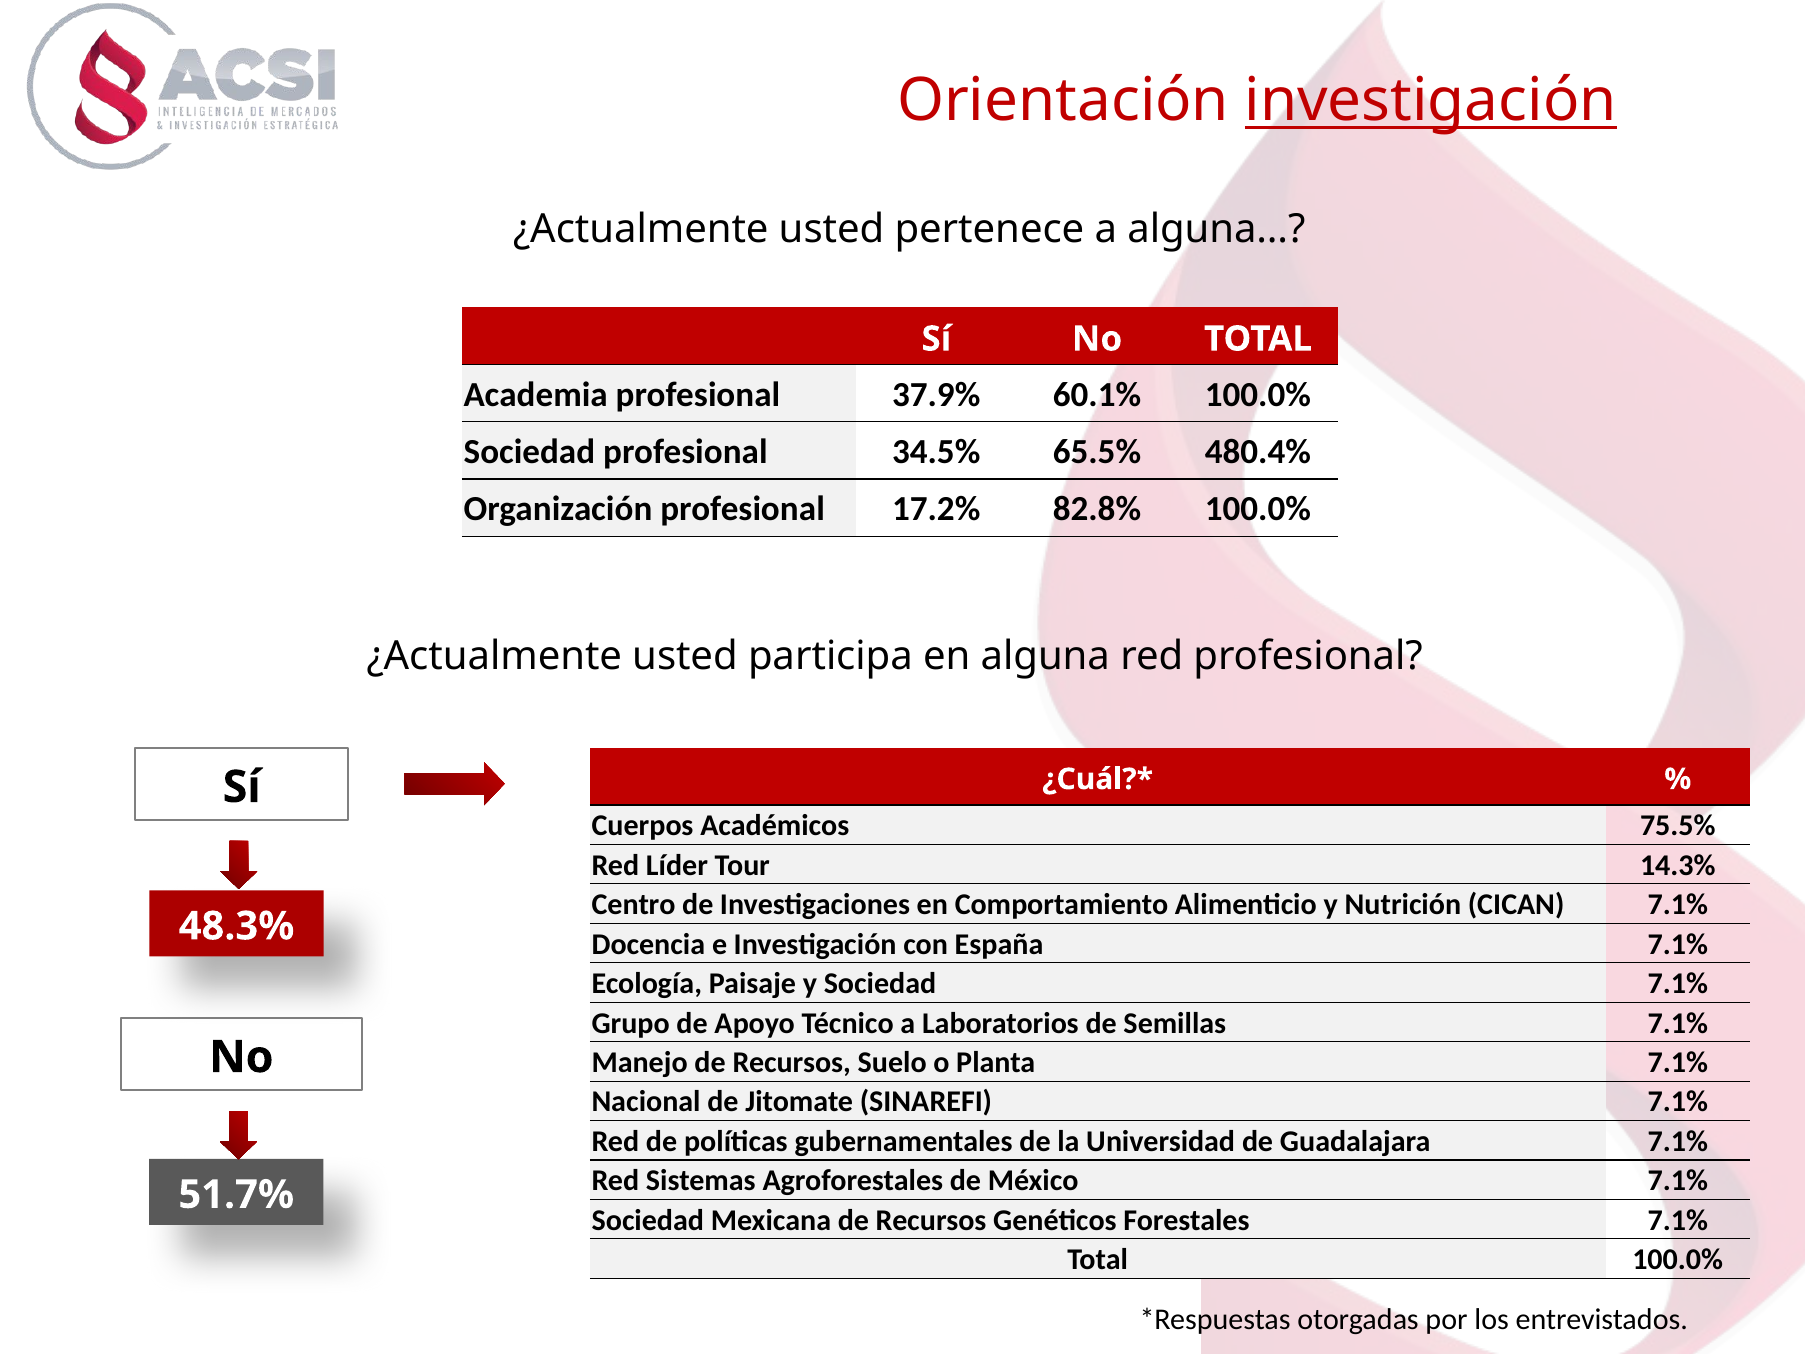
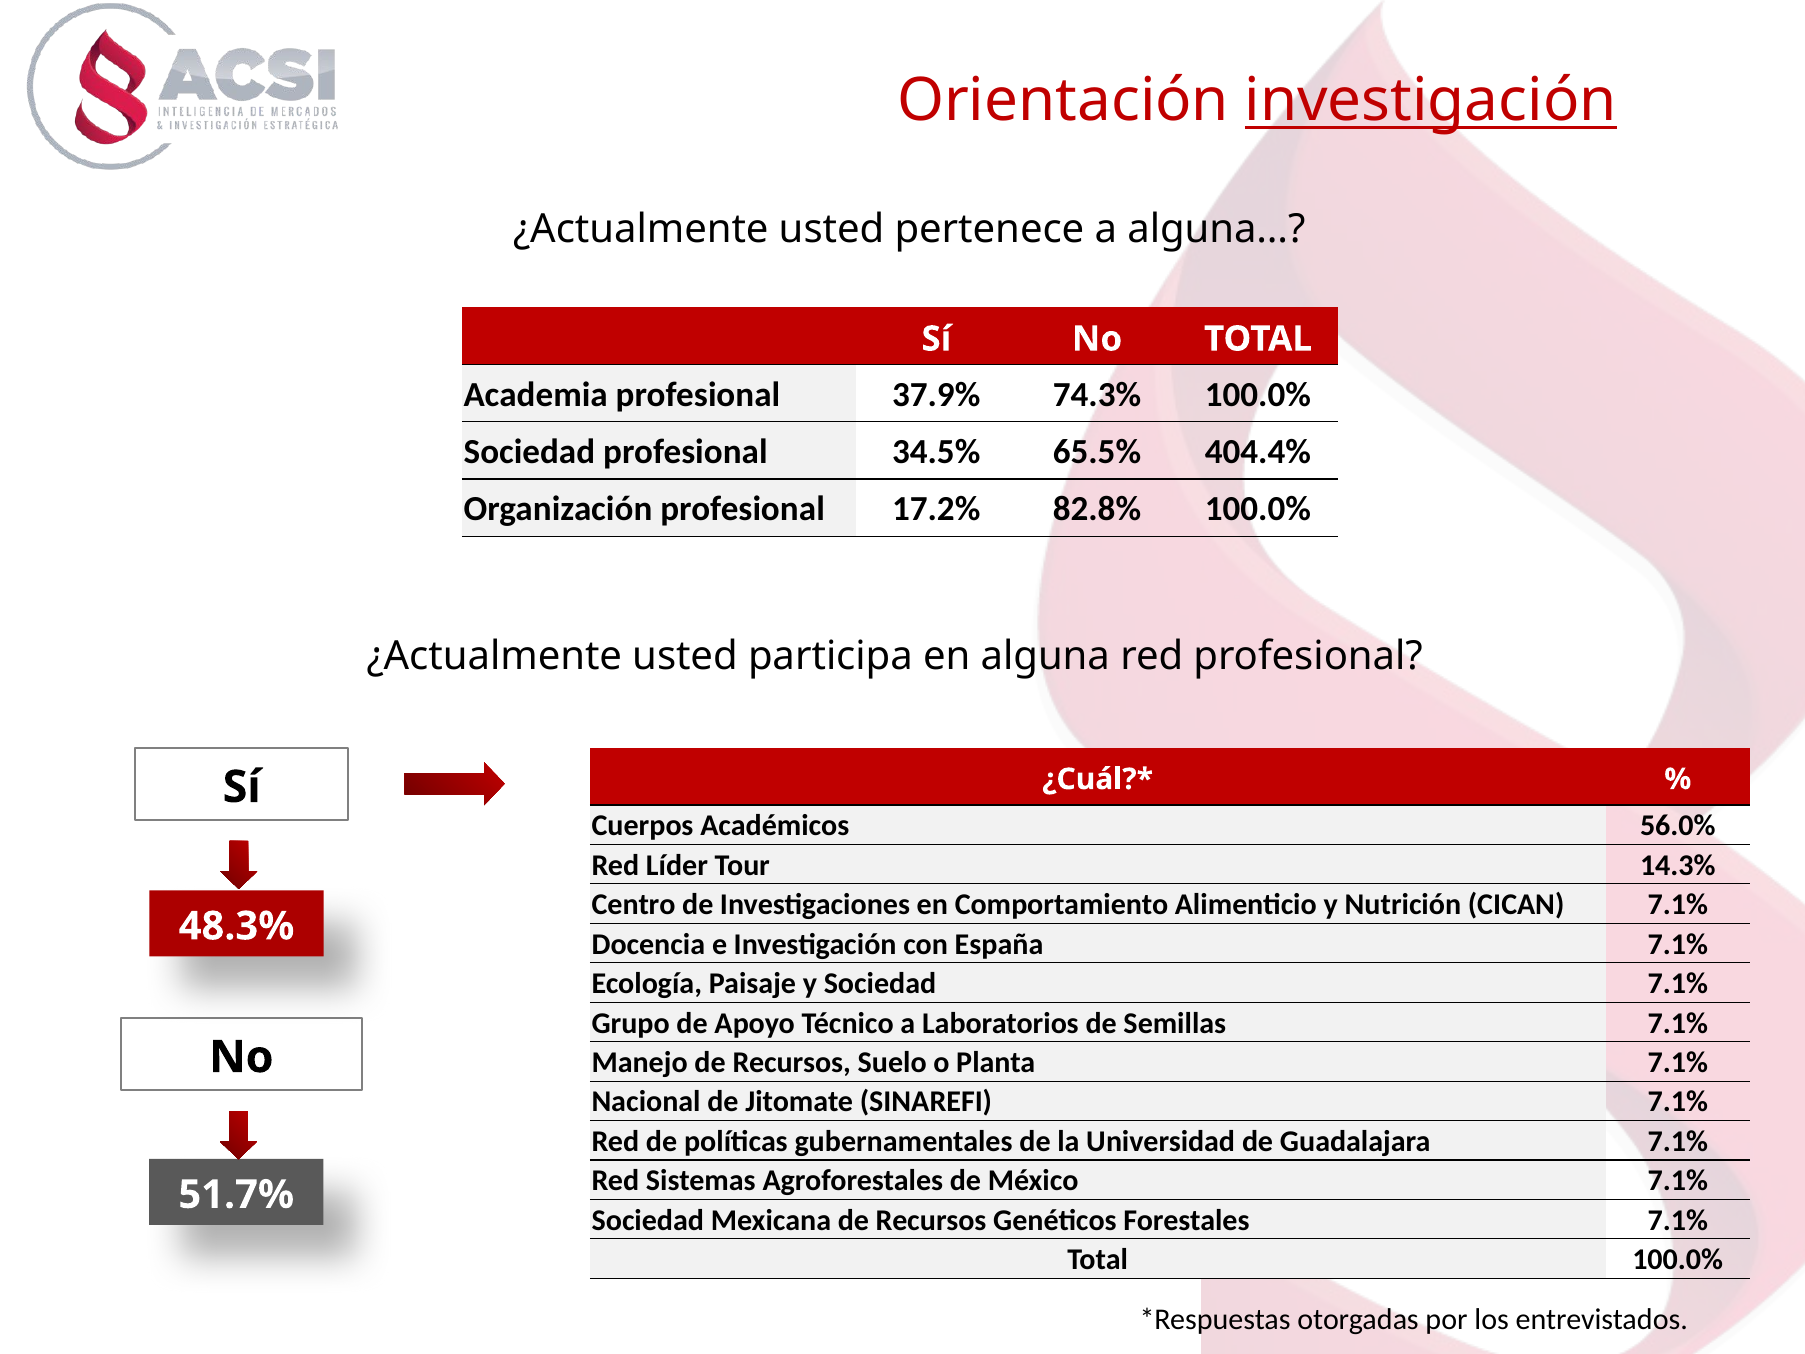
60.1%: 60.1% -> 74.3% (1097, 394)
480.4%: 480.4% -> 404.4% (1258, 452)
75.5%: 75.5% -> 56.0% (1678, 826)
